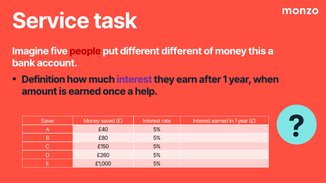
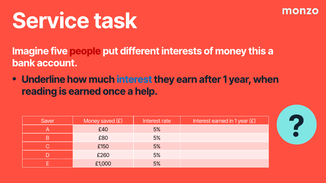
different different: different -> interests (182, 51)
Definition: Definition -> Underline (43, 80)
interest colour: purple -> blue (134, 80)
amount: amount -> reading (39, 92)
